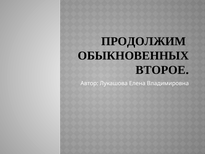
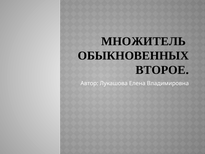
ПРОДОЛЖИМ: ПРОДОЛЖИМ -> МНОЖИТЕЛЬ (144, 41)
